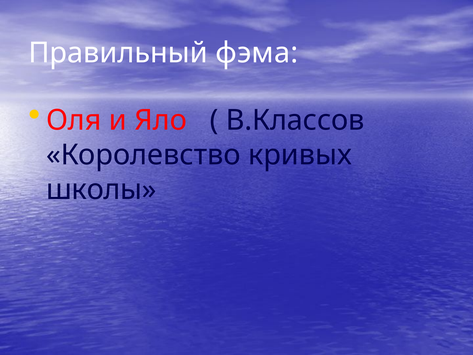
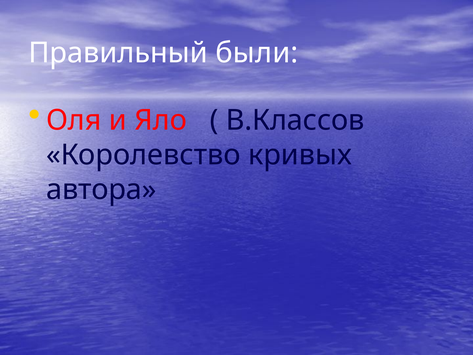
фэма: фэма -> были (257, 53)
школы: школы -> автора (101, 190)
